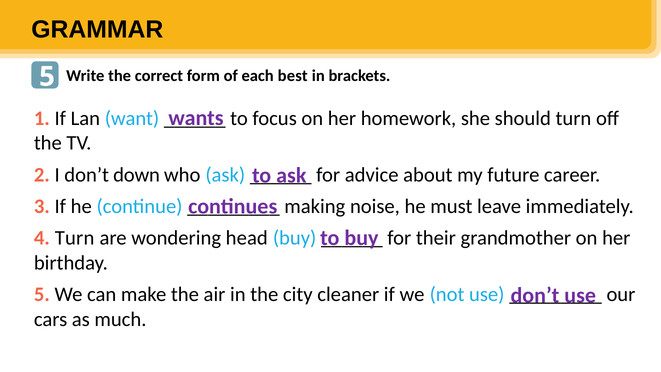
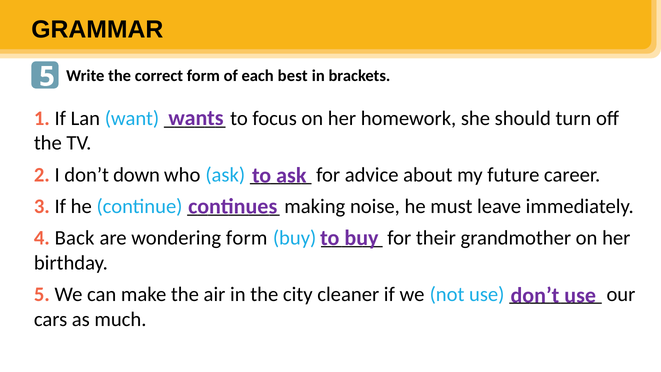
4 Turn: Turn -> Back (75, 238)
wondering head: head -> form (247, 238)
